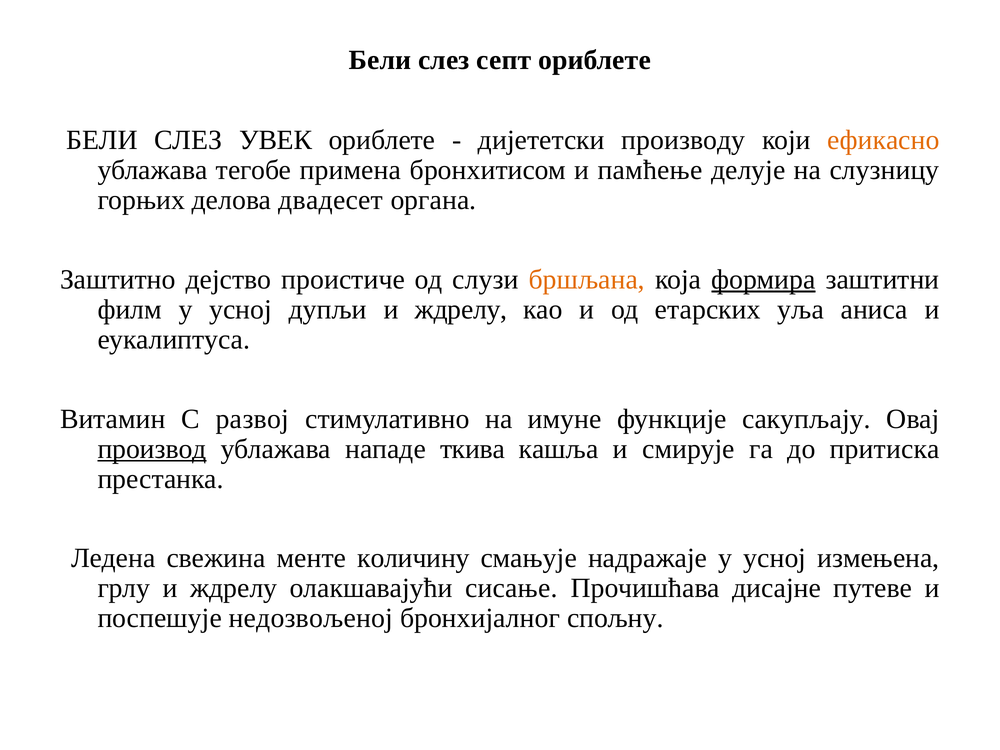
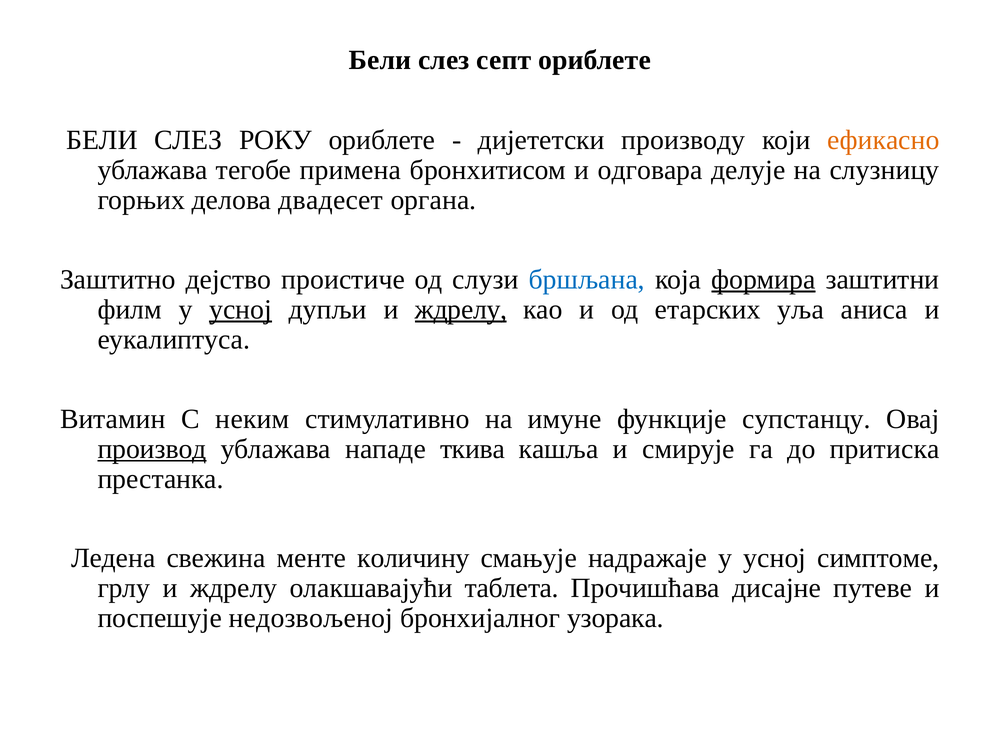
УВЕК: УВЕК -> РОКУ (276, 140)
памћење: памћење -> одговара (650, 170)
бршљана colour: orange -> blue (587, 280)
усној underline: none -> present (241, 310)
ждрелу underline: none -> present (461, 310)
развој: развој -> неким (252, 419)
сакупљају: сакупљају -> супстанцу (807, 419)
измењена: измењена -> симптоме (878, 558)
сисање: сисање -> таблета (512, 588)
спољну: спољну -> узорака (615, 618)
